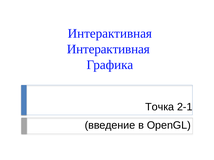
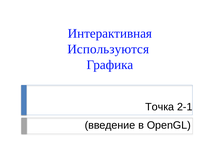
Интерактивная: Интерактивная -> Используются (108, 49)
